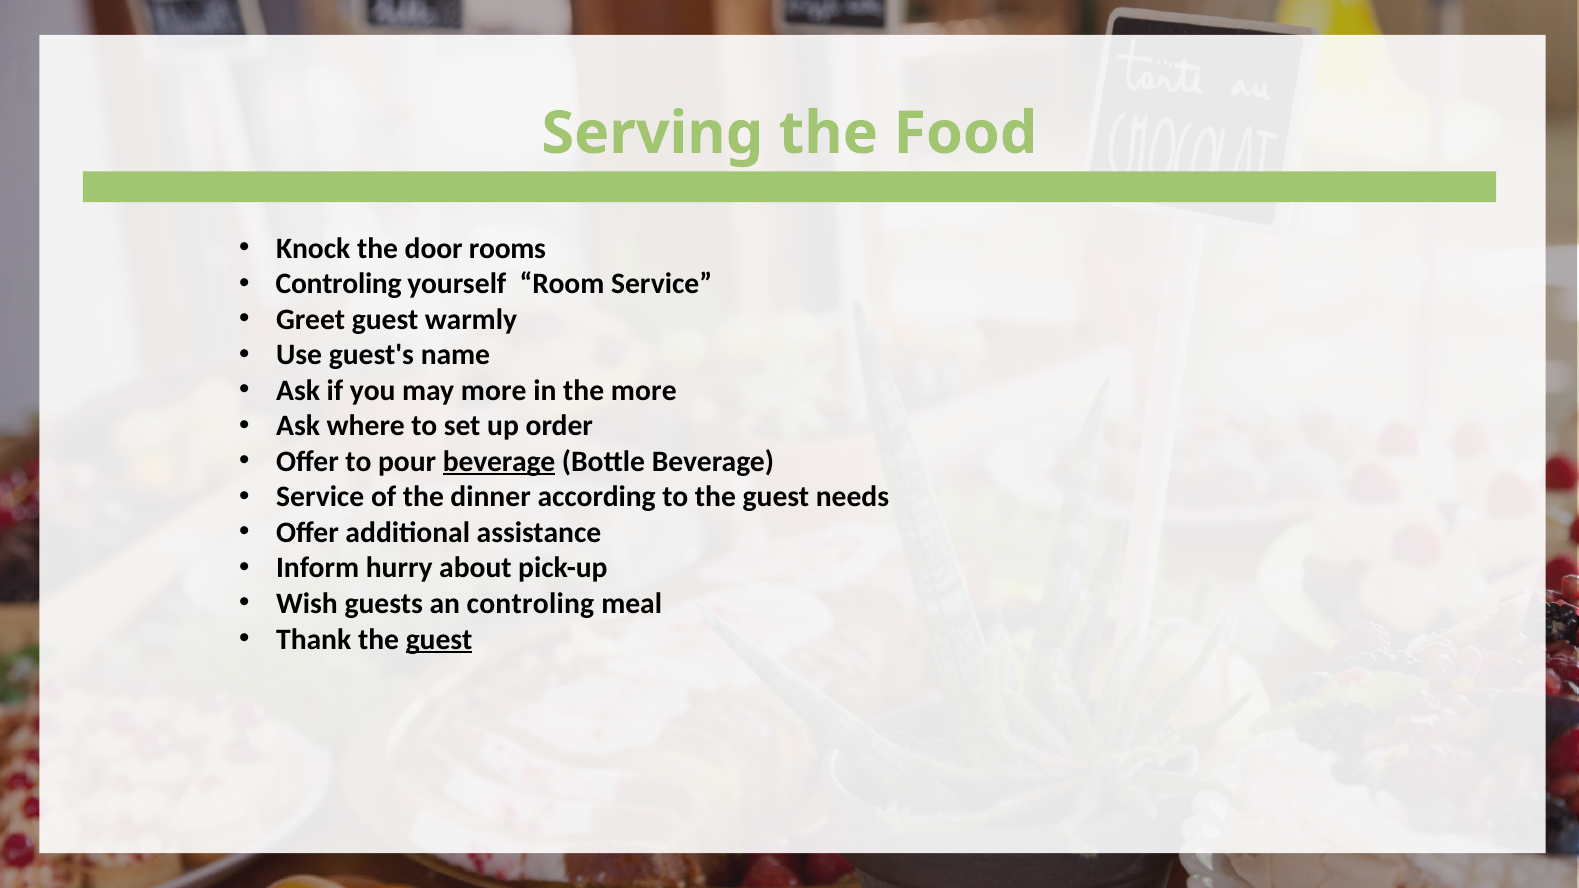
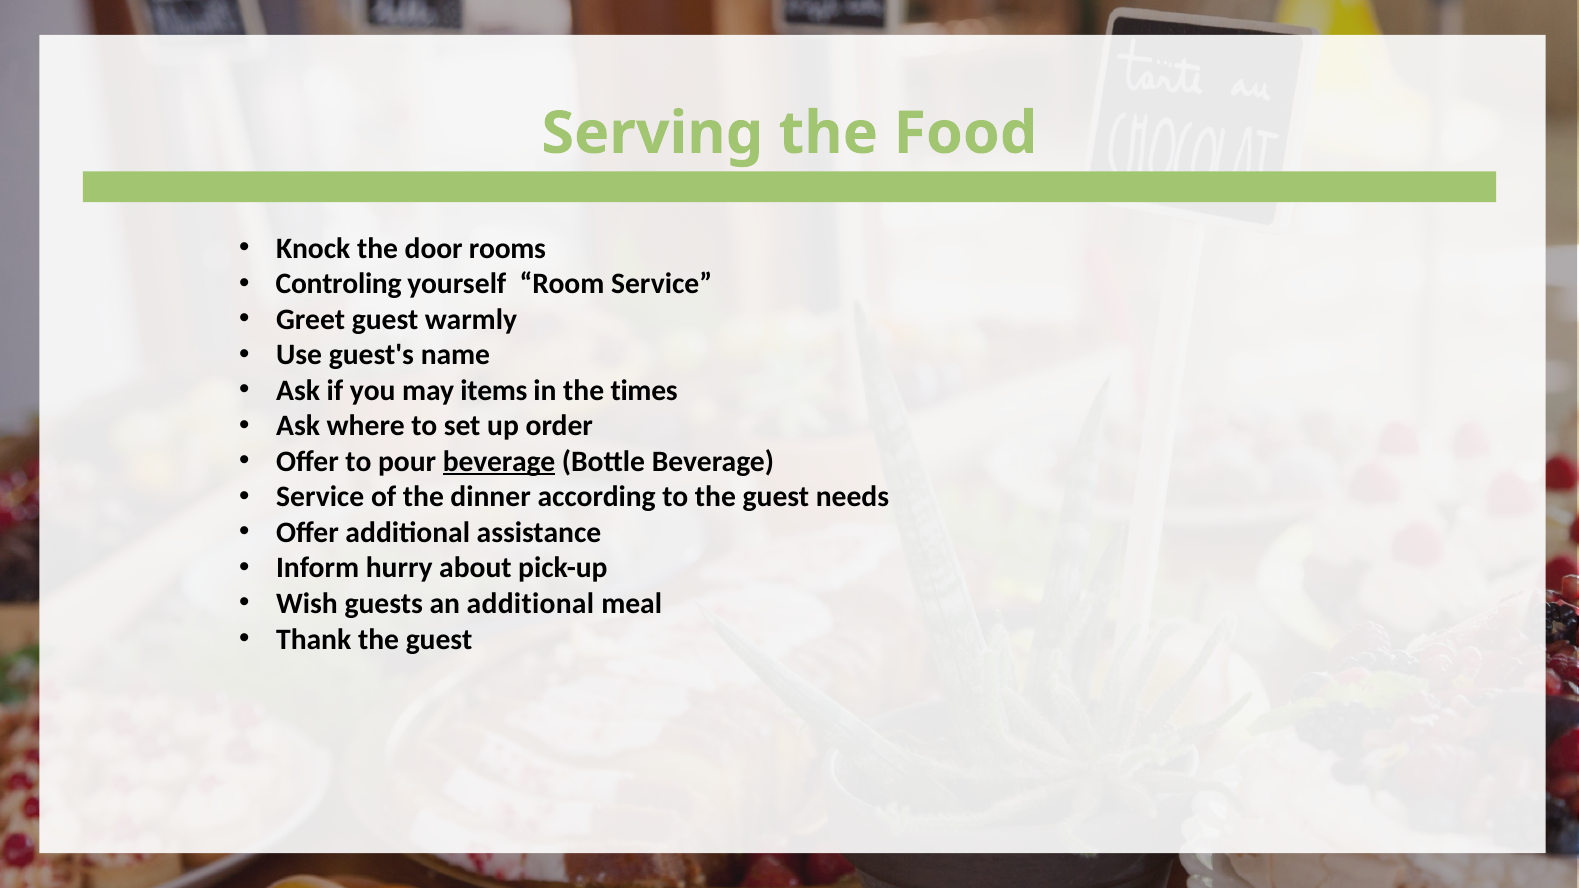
may more: more -> items (494, 391)
the more: more -> times (644, 391)
an controling: controling -> additional (530, 604)
guest underline: present -> none (439, 639)
